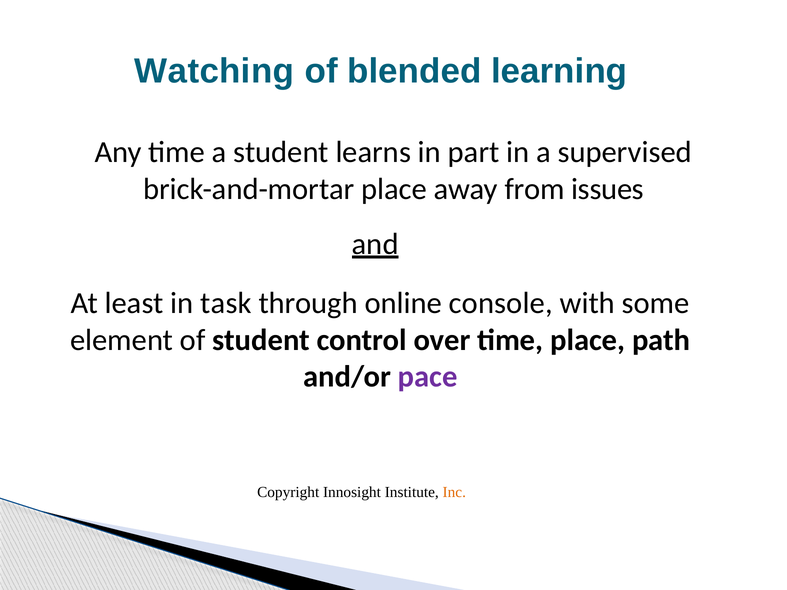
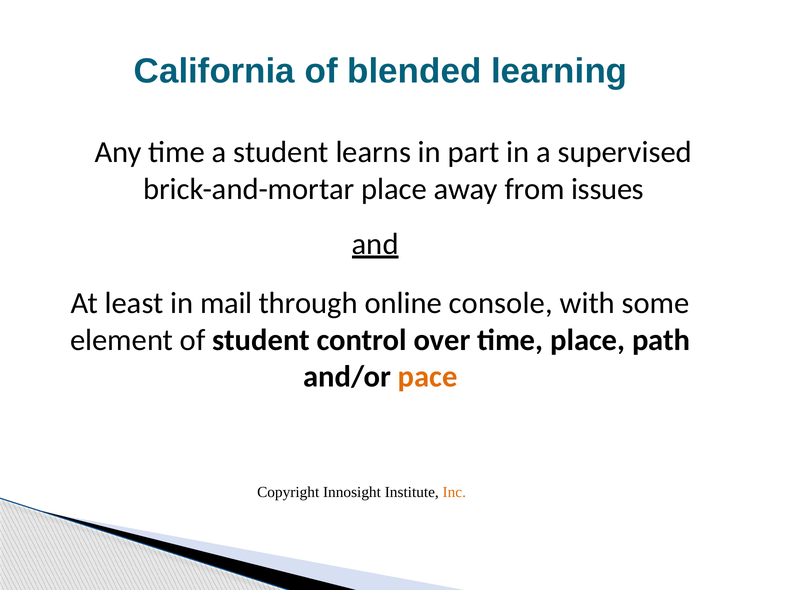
Watching: Watching -> California (214, 71)
task: task -> mail (226, 303)
pace colour: purple -> orange (428, 377)
